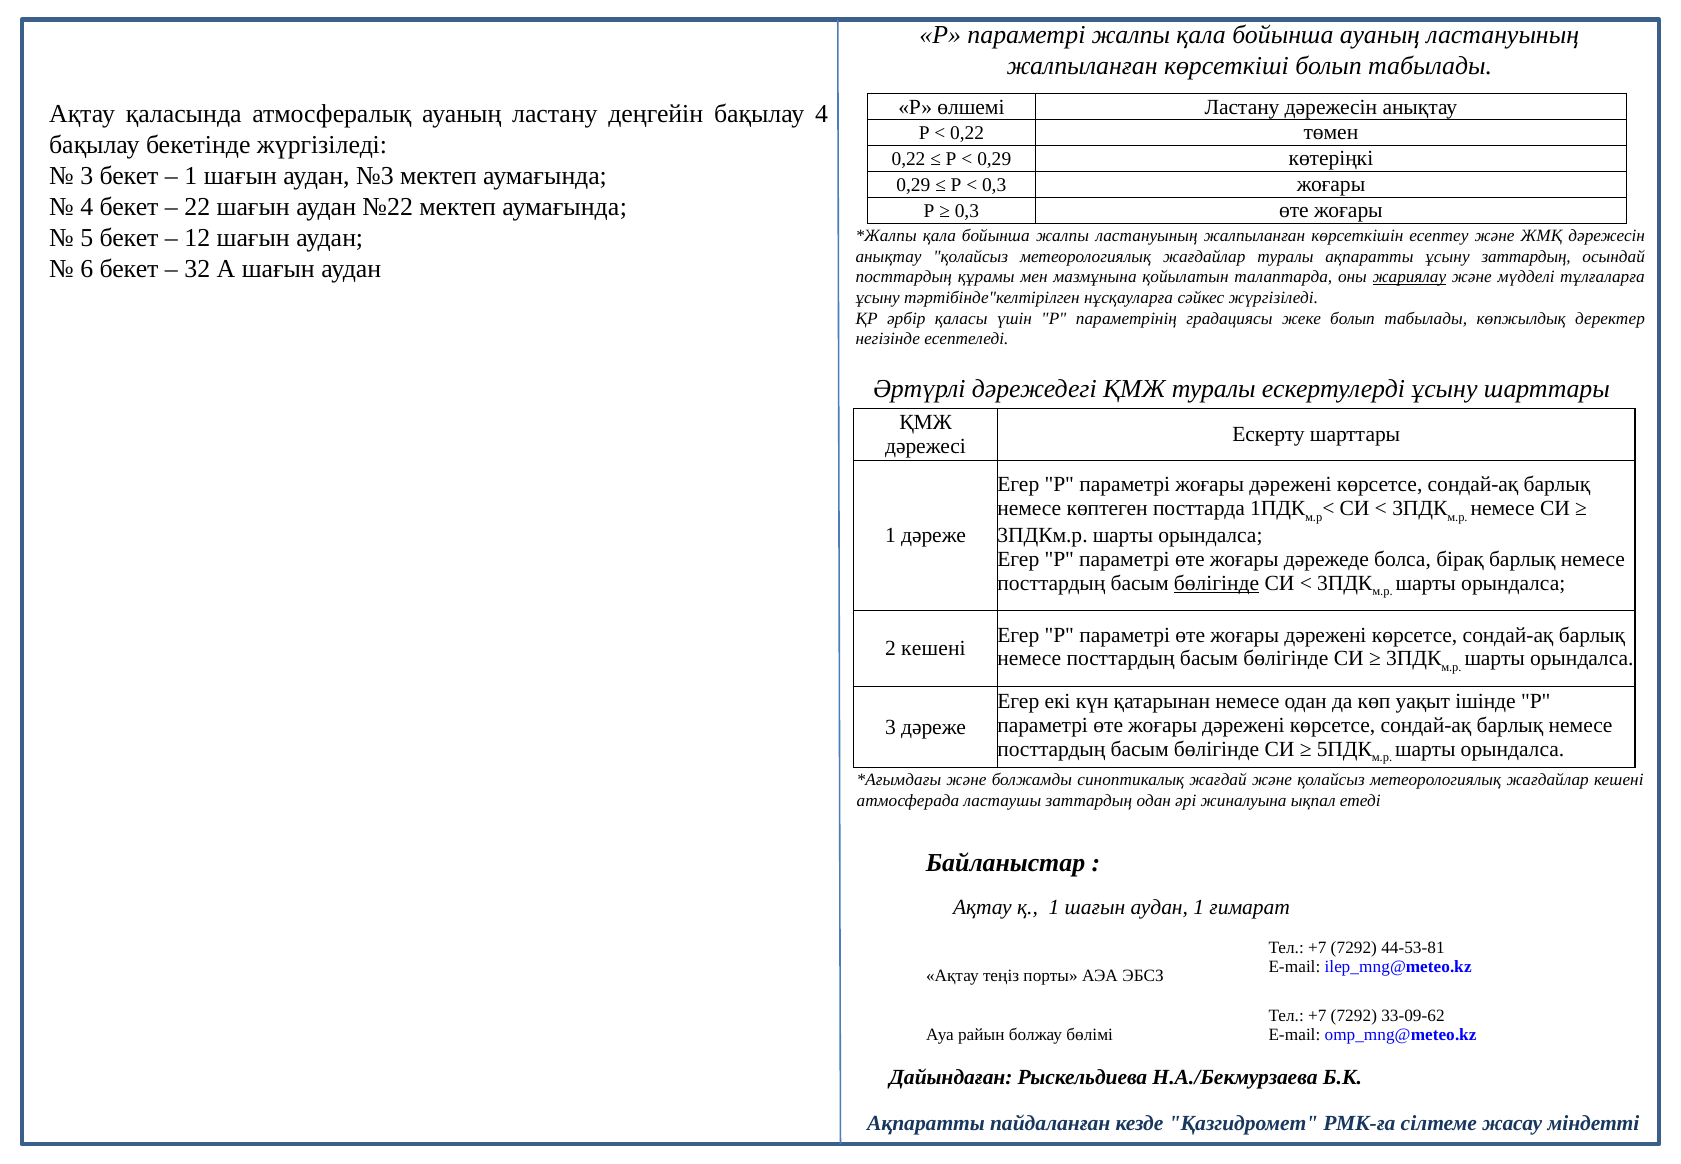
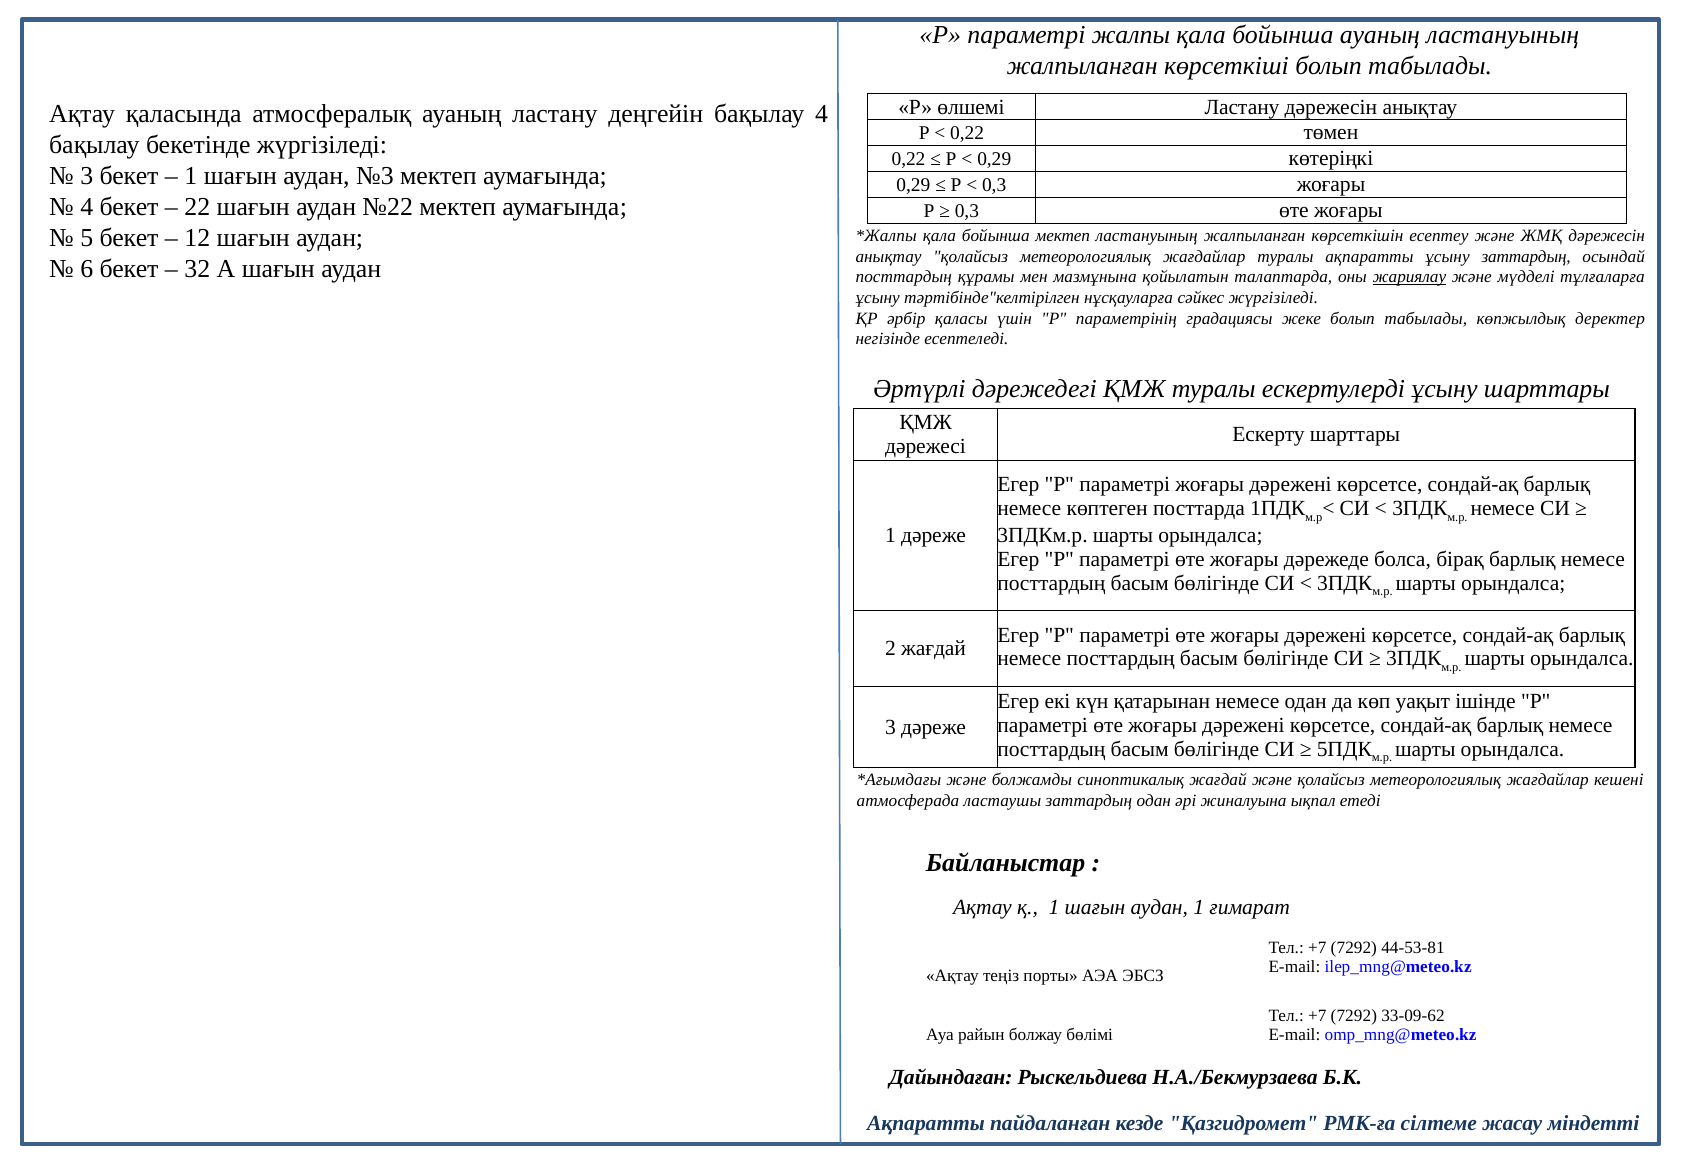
бойынша жалпы: жалпы -> мектеп (1063, 236)
бөлігінде underline: present -> none (1217, 583)
2 кешені: кешені -> жағдай (934, 649)
